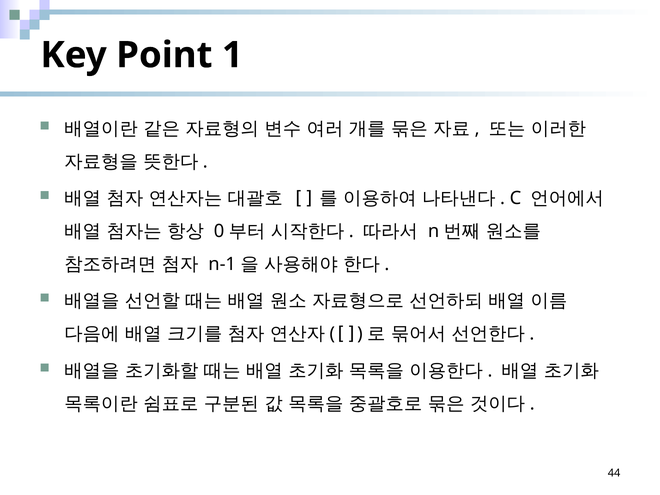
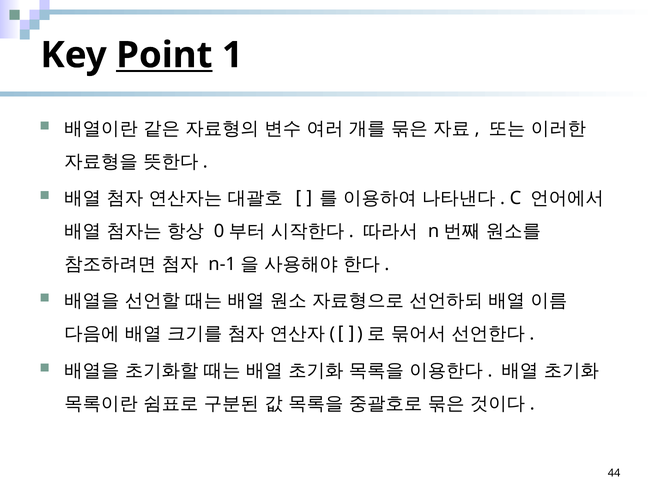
Point underline: none -> present (164, 55)
